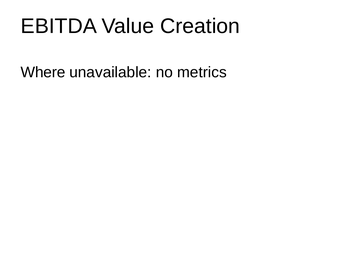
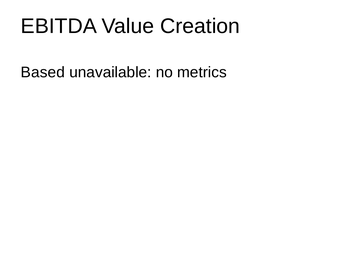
Where: Where -> Based (43, 73)
